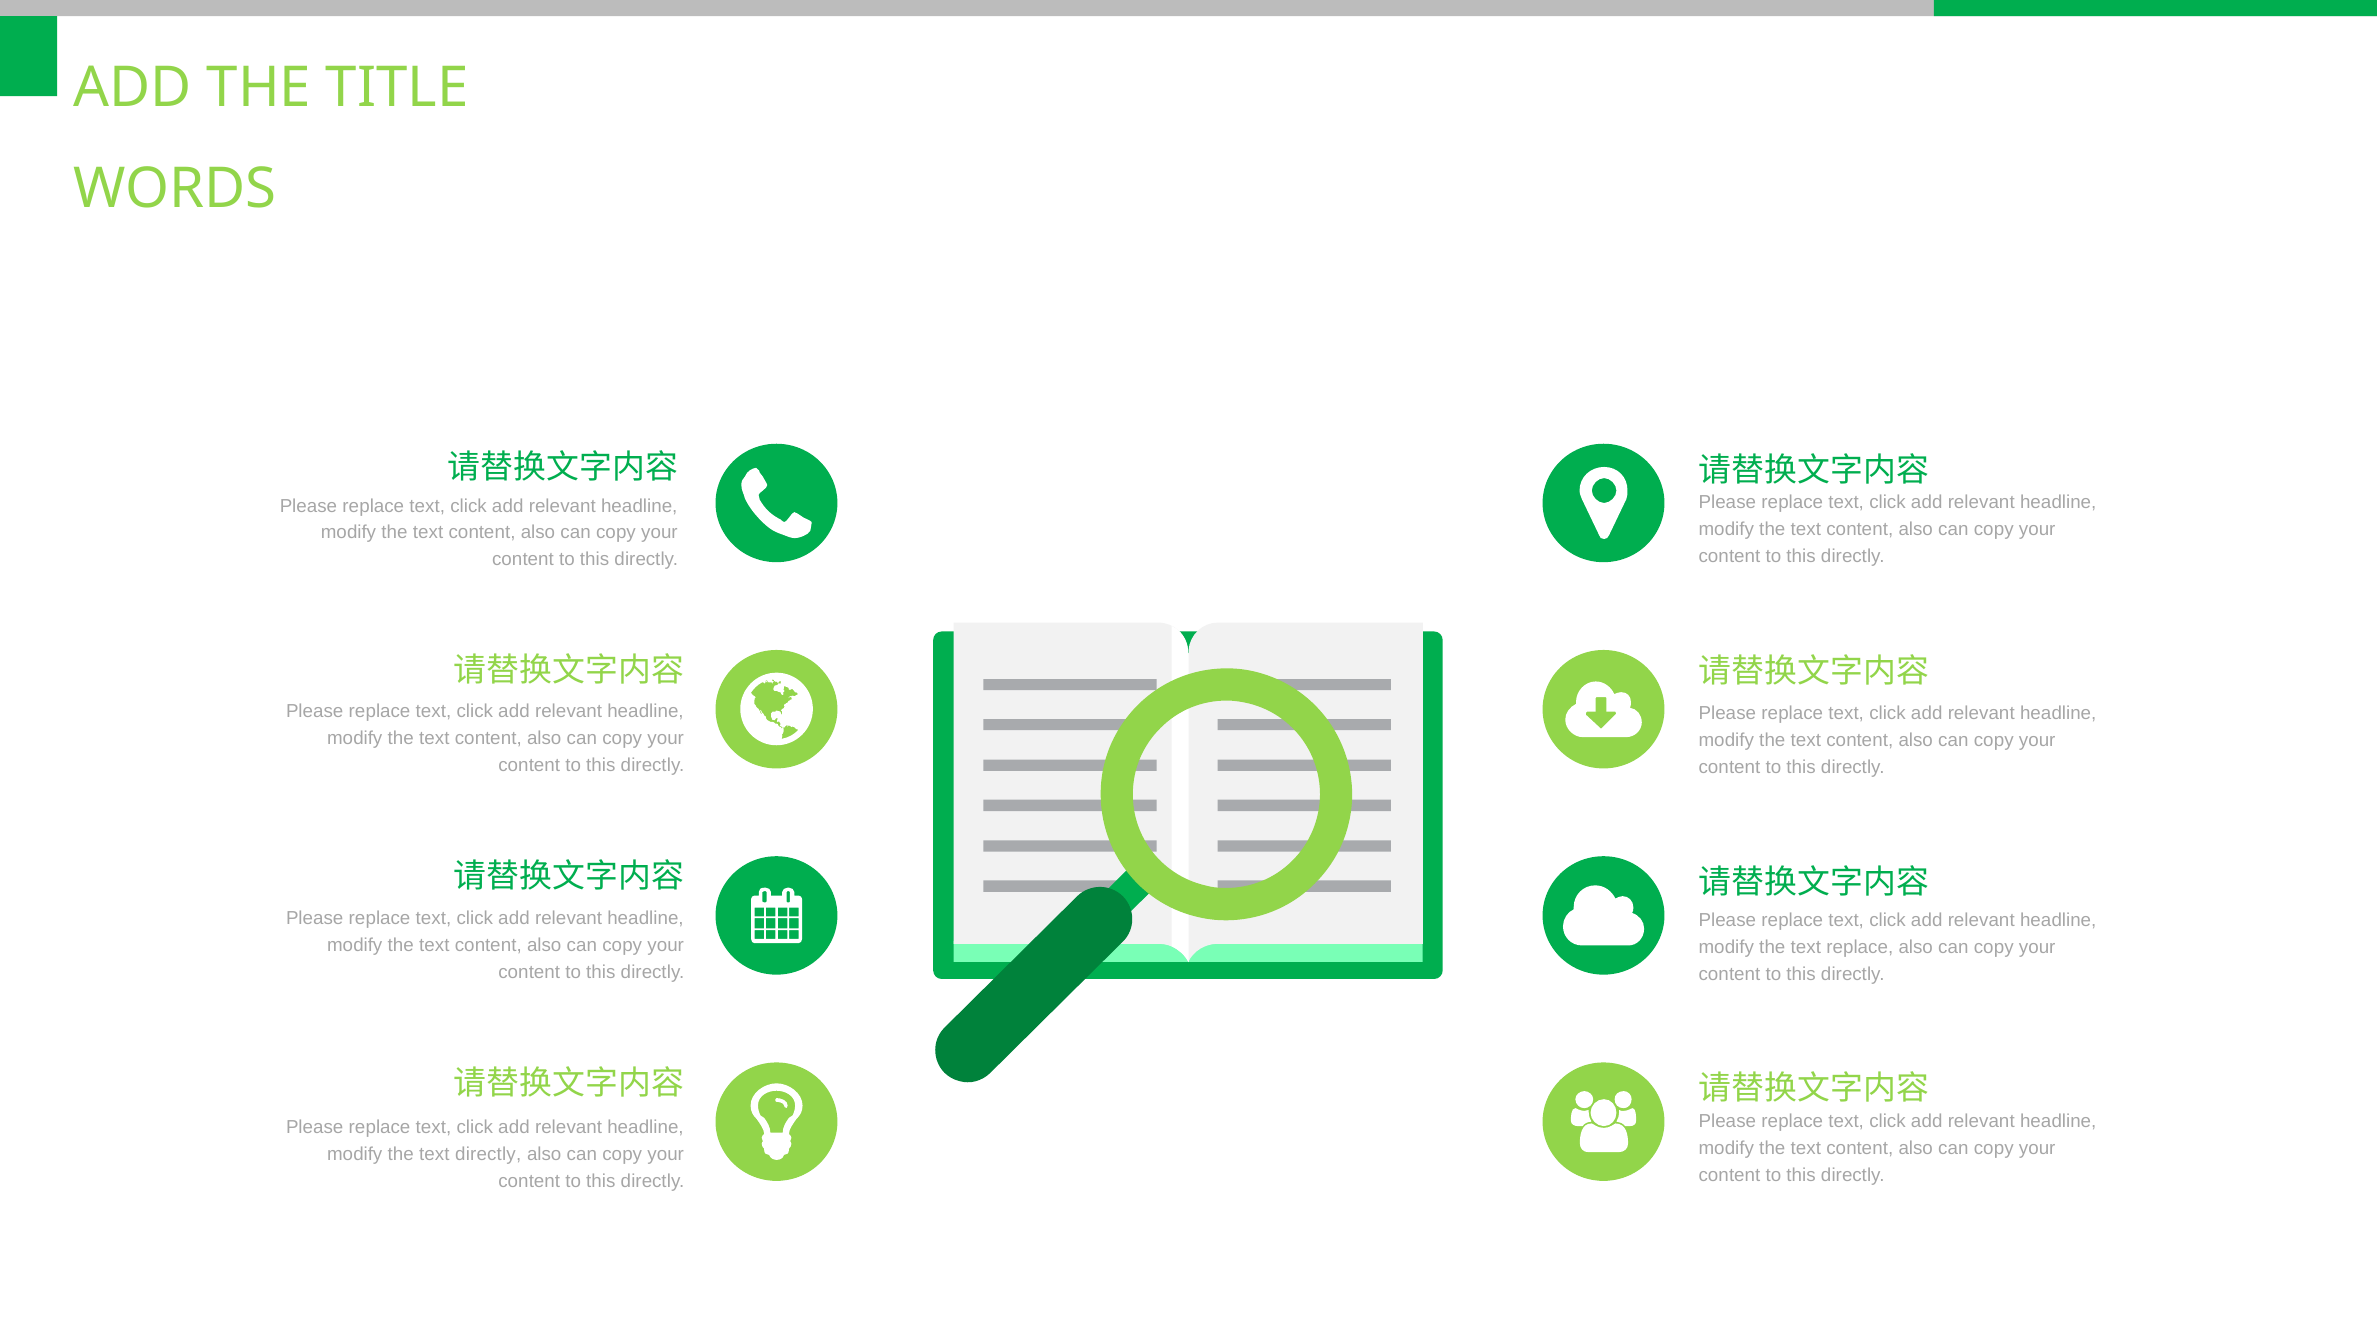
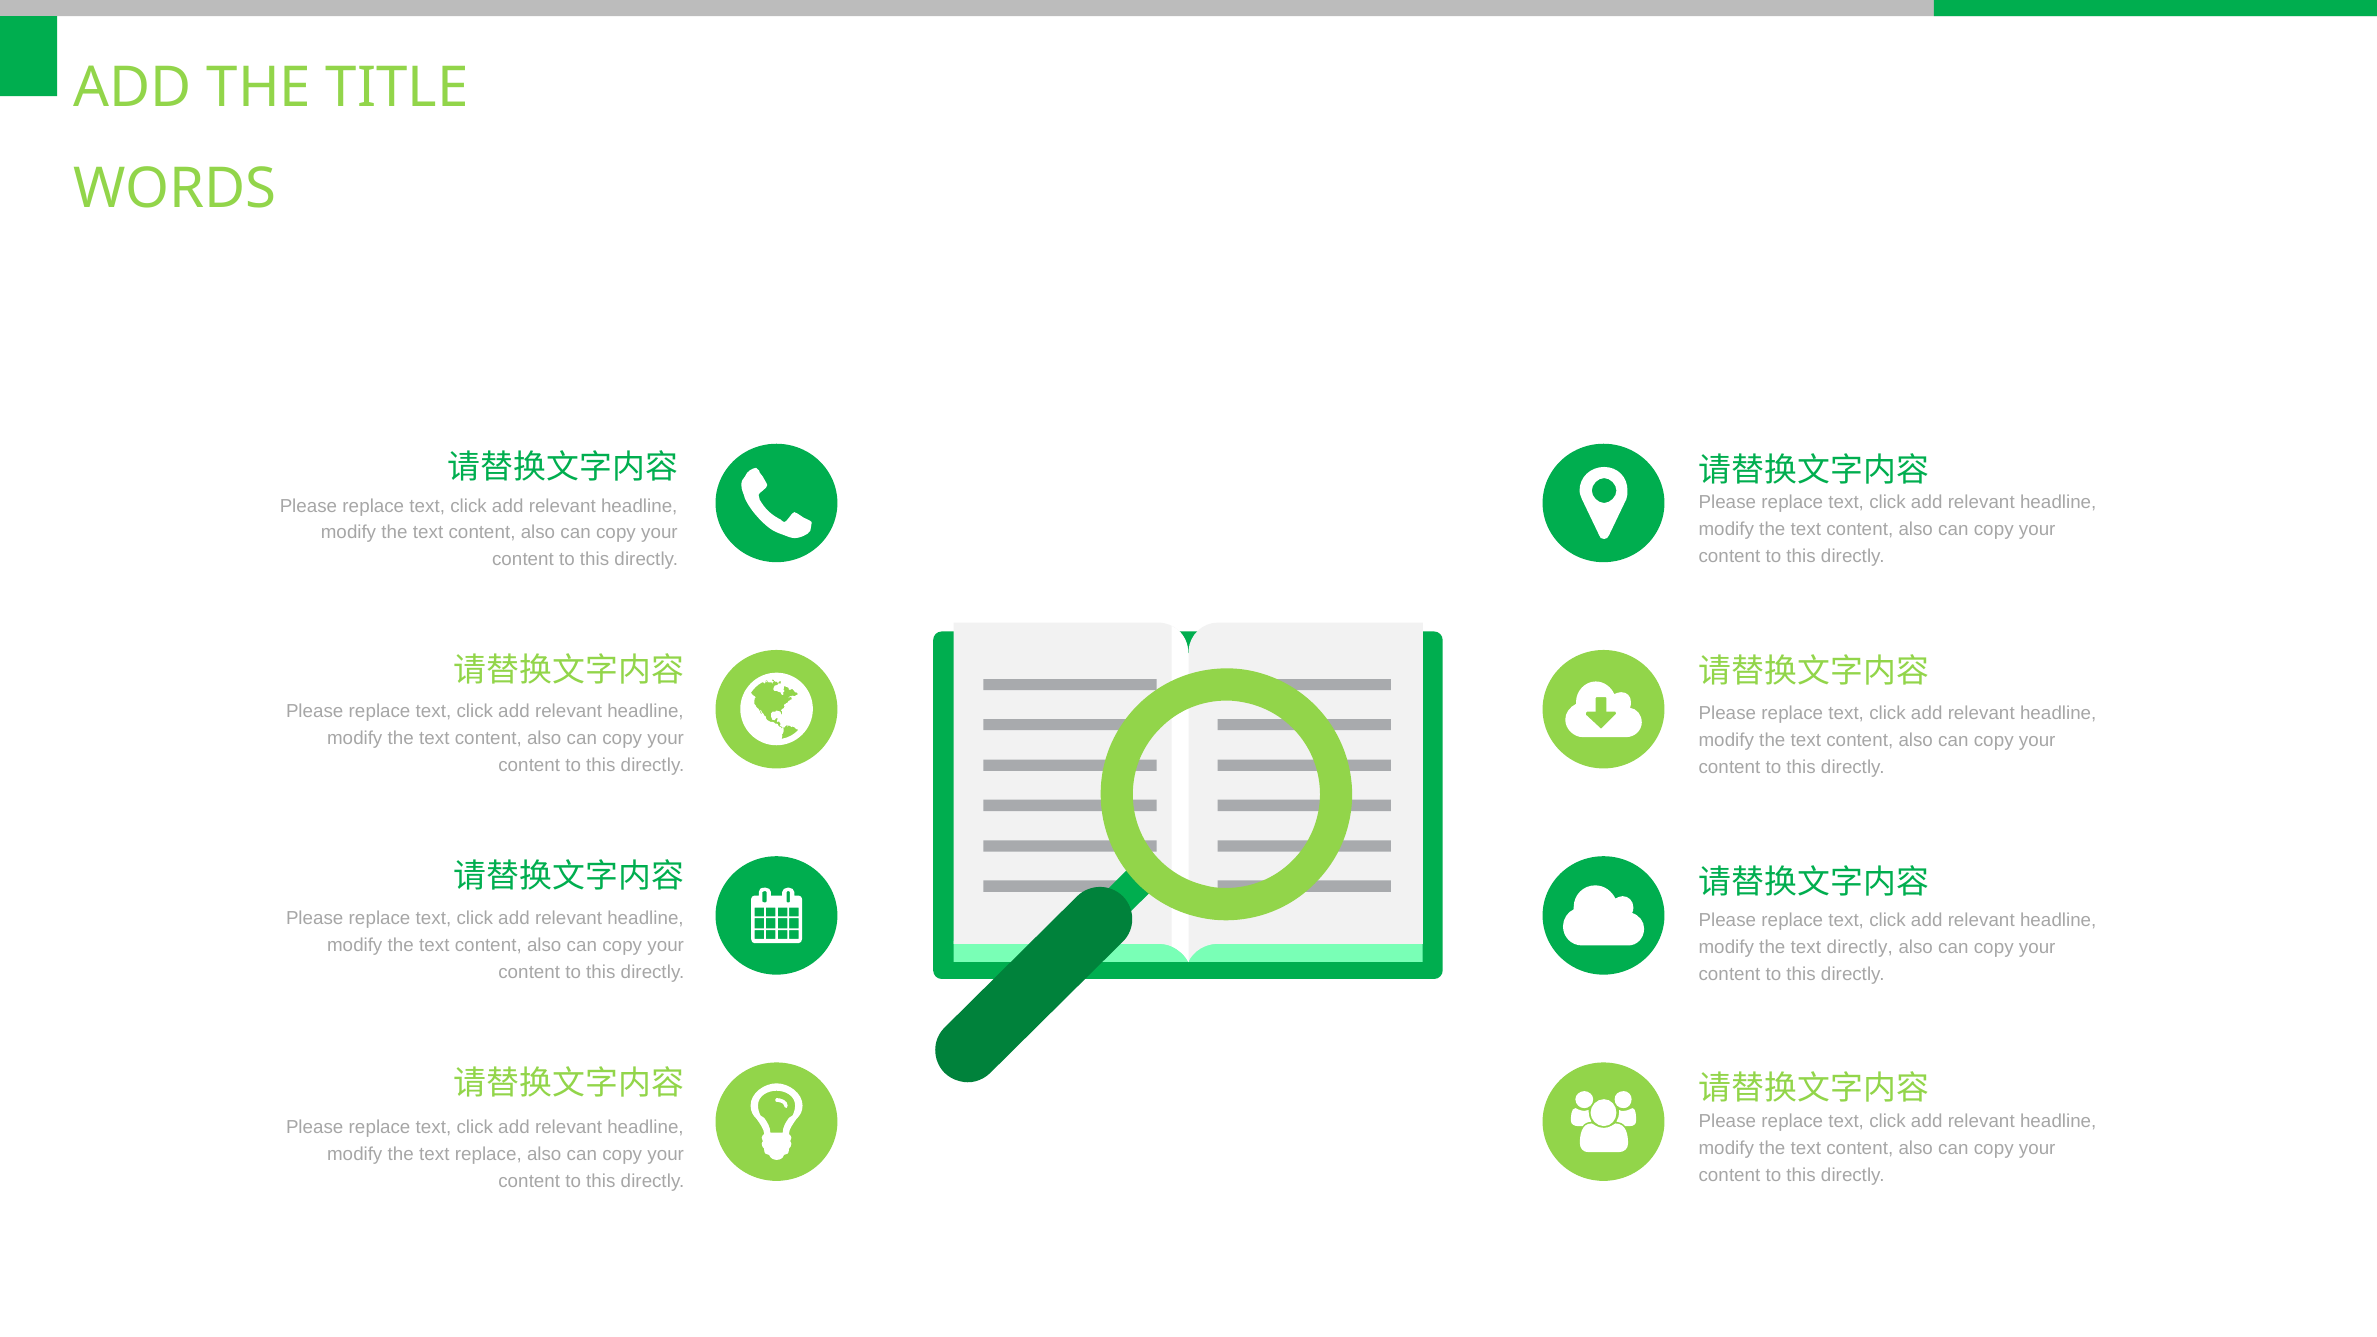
text replace: replace -> directly (1860, 947)
text directly: directly -> replace (488, 1154)
